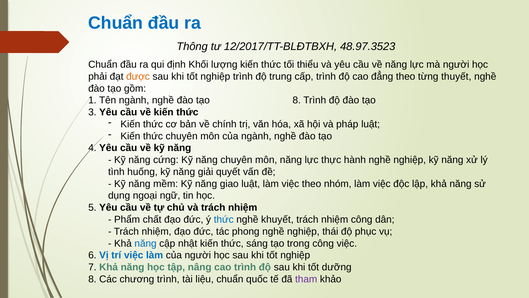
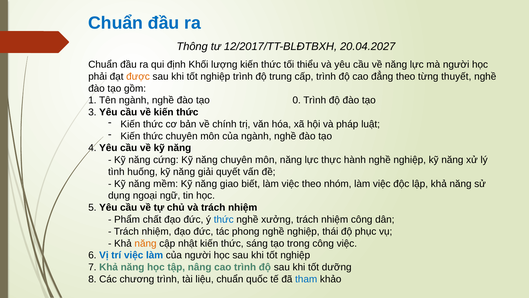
48.97.3523: 48.97.3523 -> 20.04.2027 (368, 46)
tạo 8: 8 -> 0 (297, 100)
giao luật: luật -> biết (251, 184)
khuyết: khuyết -> xưởng (277, 219)
năng colour: blue -> orange (146, 243)
tham colour: purple -> blue (306, 279)
